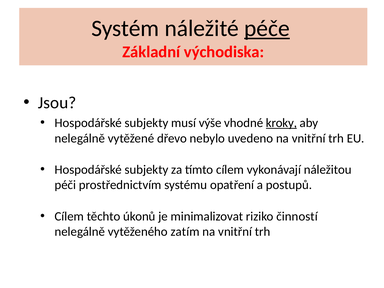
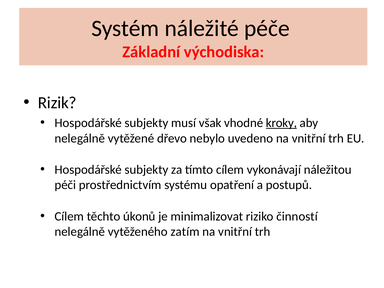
péče underline: present -> none (267, 28)
Jsou: Jsou -> Rizik (57, 103)
výše: výše -> však (210, 123)
